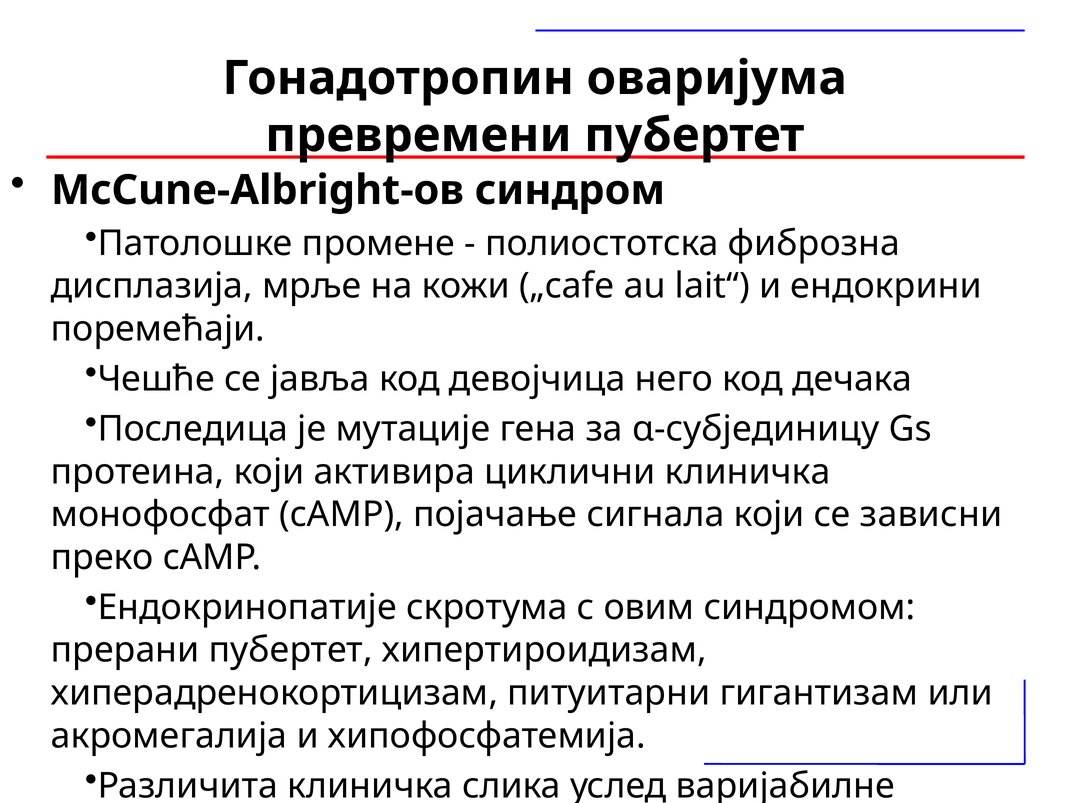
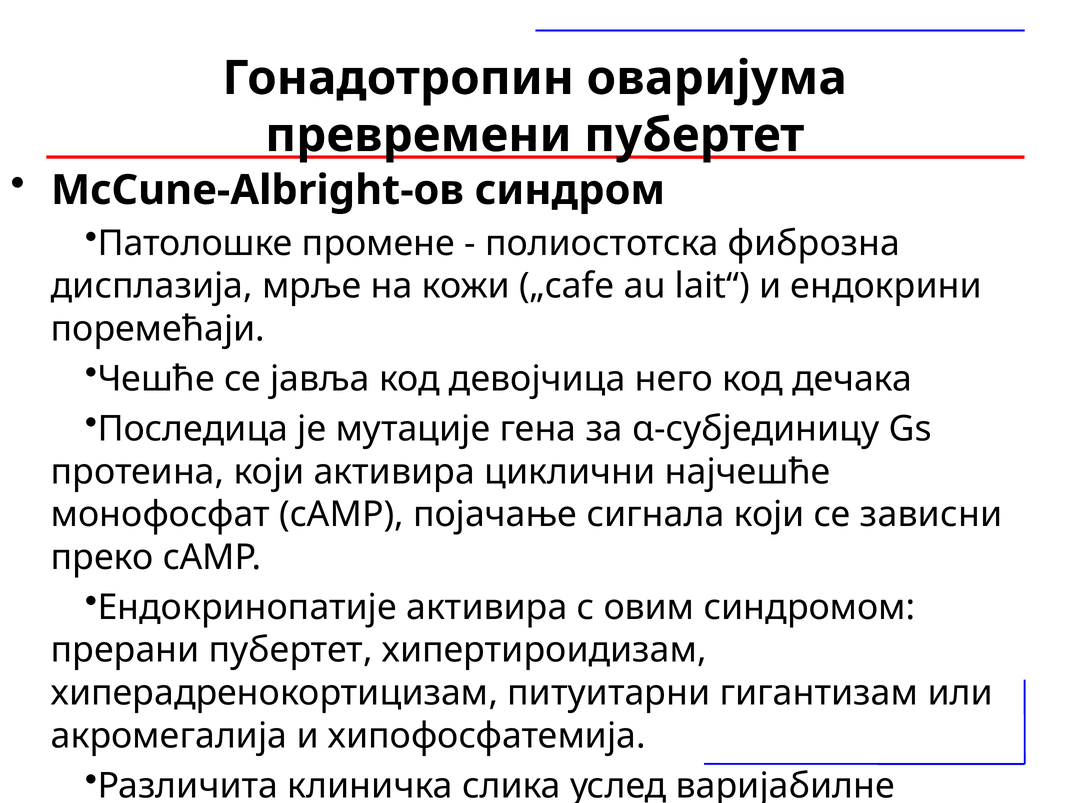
циклични клиничка: клиничка -> најчешће (748, 472)
Ендокринопатије скротума: скротума -> активира (487, 608)
